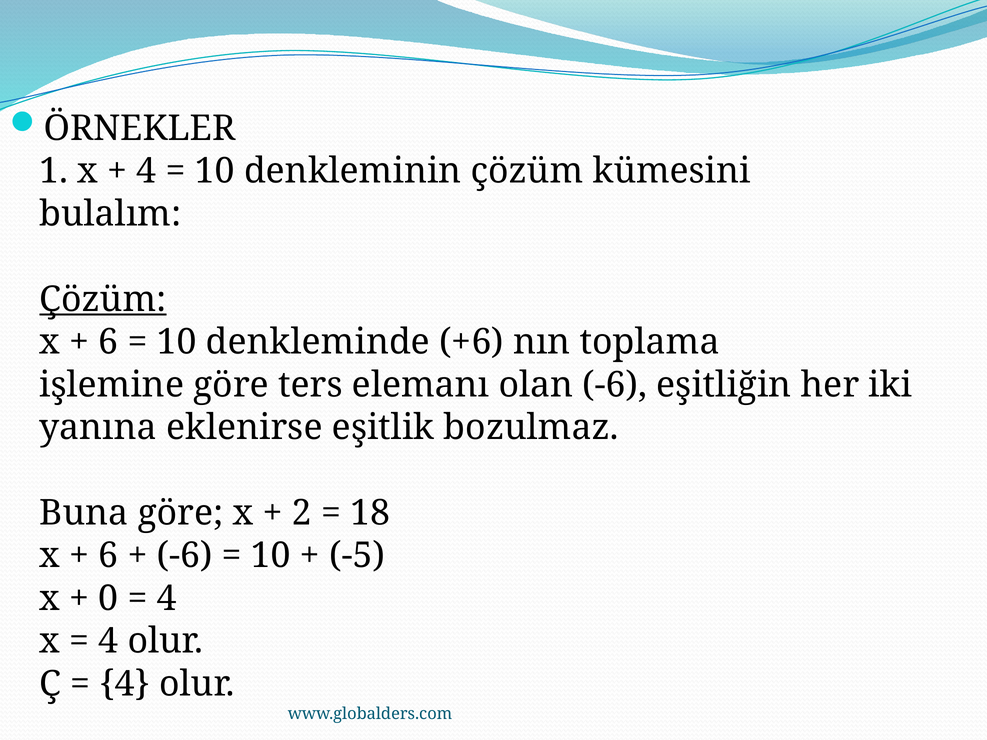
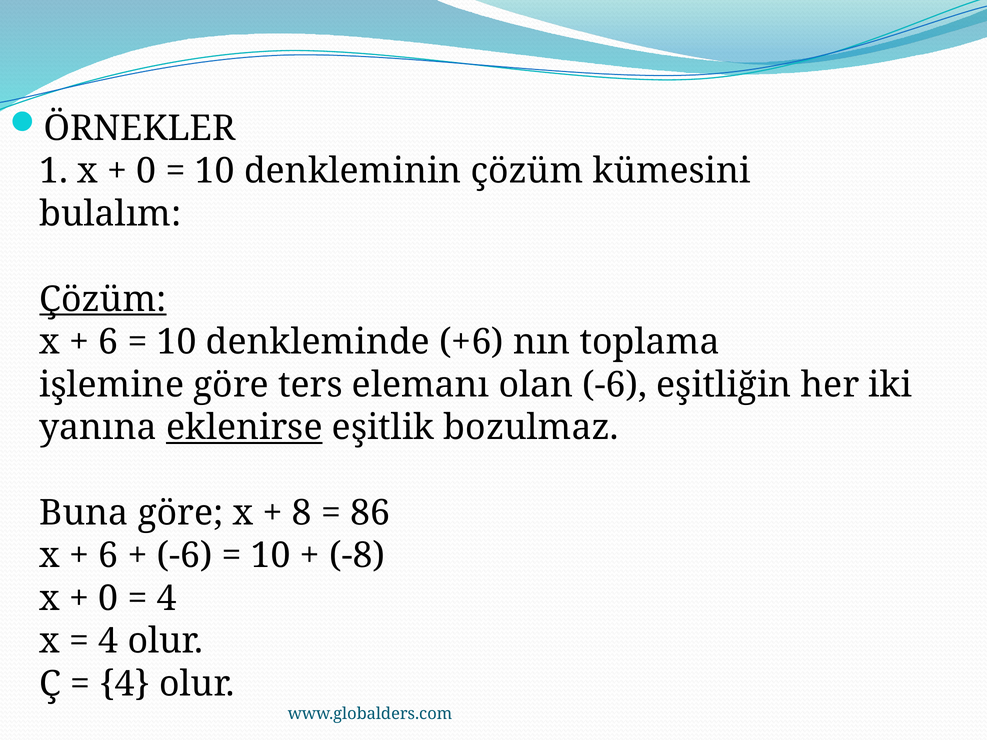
4: 4 -> 0 (146, 171)
eklenirse underline: none -> present (244, 428)
2: 2 -> 8 (302, 513)
18: 18 -> 86 (370, 513)
-5: -5 -> -8 (357, 556)
